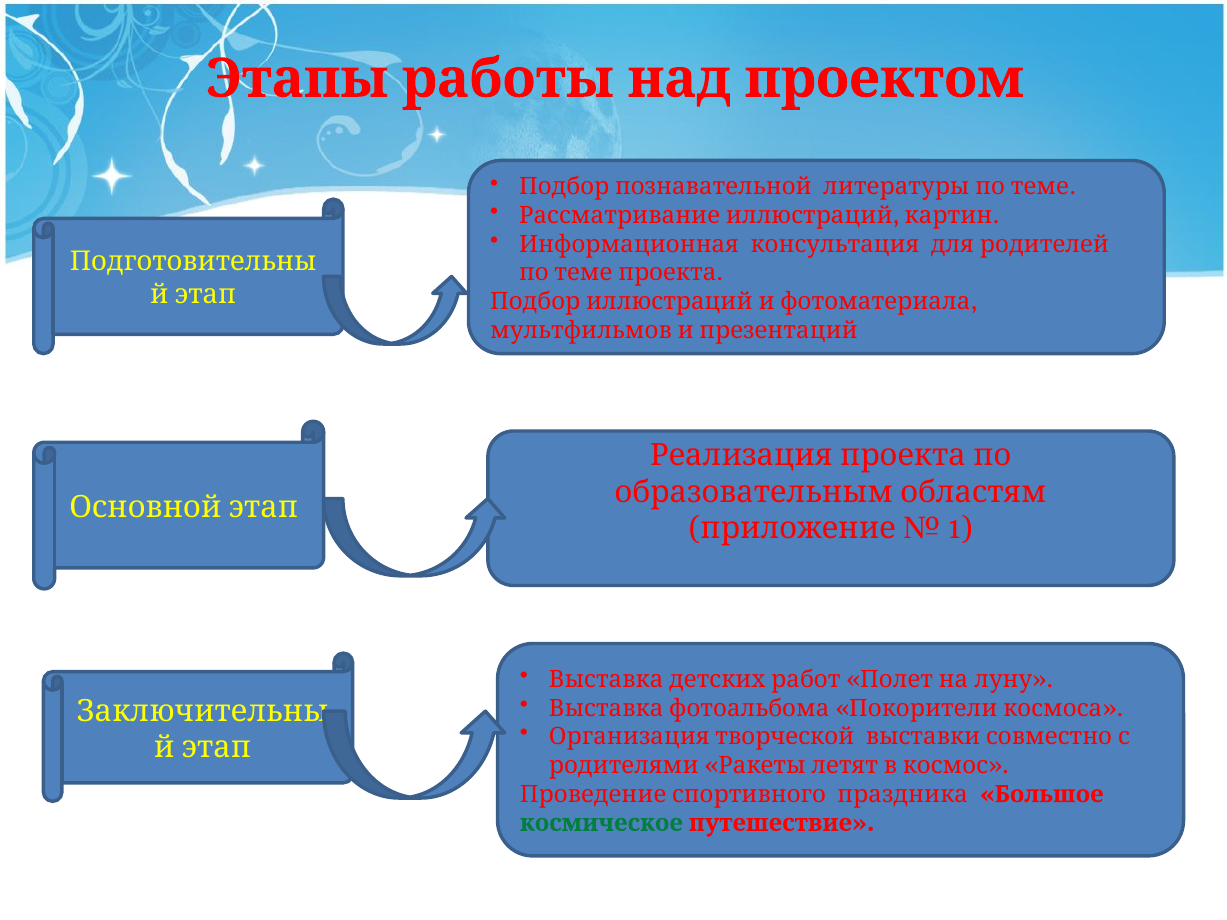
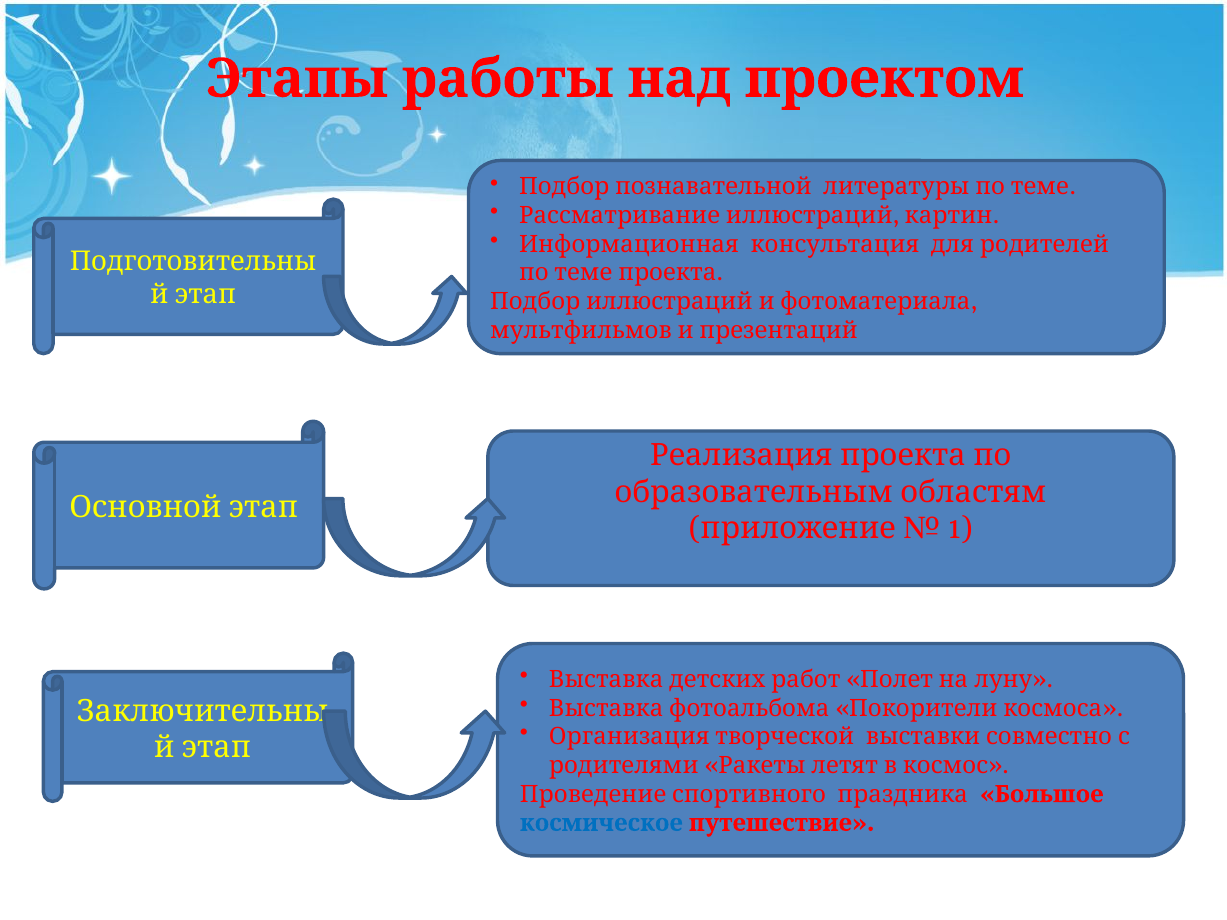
космическое colour: green -> blue (601, 823)
